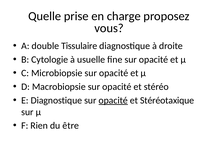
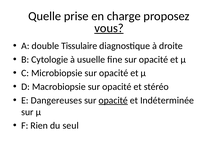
vous underline: none -> present (109, 28)
E Diagnostique: Diagnostique -> Dangereuses (56, 100)
Stéréotaxique: Stéréotaxique -> Indéterminée (167, 100)
être: être -> seul (71, 125)
